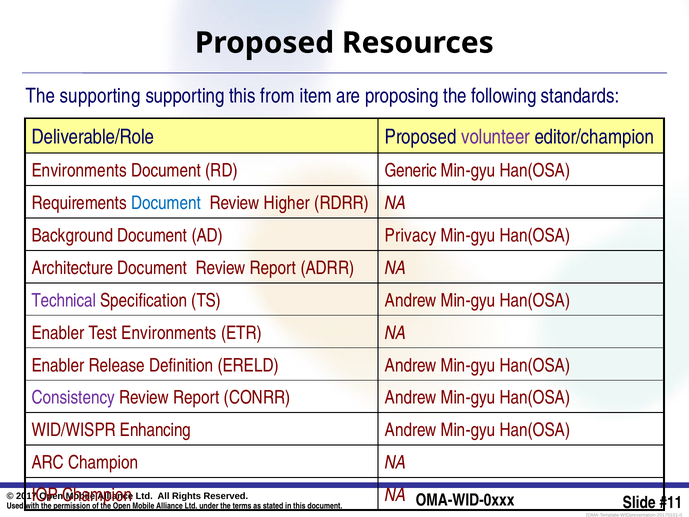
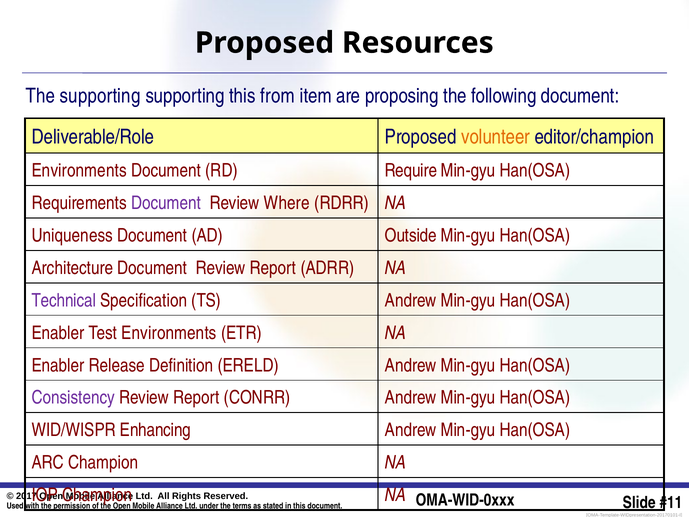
following standards: standards -> document (580, 96)
volunteer colour: purple -> orange (496, 137)
Generic: Generic -> Require (411, 171)
Document colour: blue -> purple (166, 203)
Higher: Higher -> Where (287, 203)
Background: Background -> Uniqueness (72, 236)
Privacy: Privacy -> Outside (411, 236)
